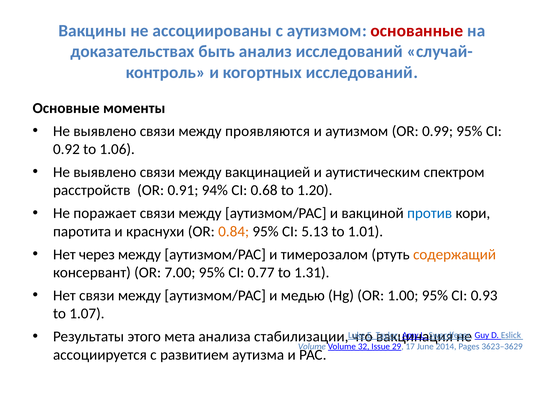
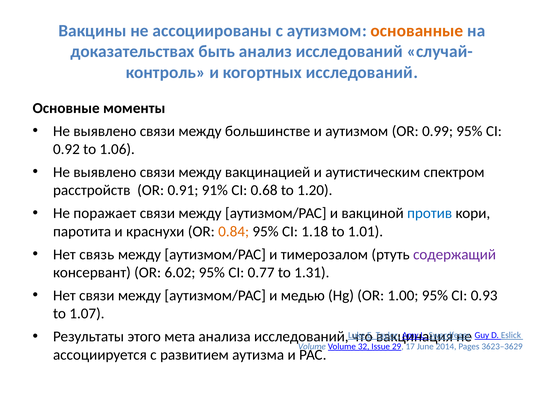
основанные colour: red -> orange (417, 31)
проявляются: проявляются -> большинстве (268, 131)
94%: 94% -> 91% (215, 190)
5.13: 5.13 -> 1.18 (315, 231)
через: через -> связь (97, 254)
содержащий colour: orange -> purple (455, 254)
7.00: 7.00 -> 6.02 (180, 273)
анализа стабилизации: стабилизации -> исследований (301, 337)
